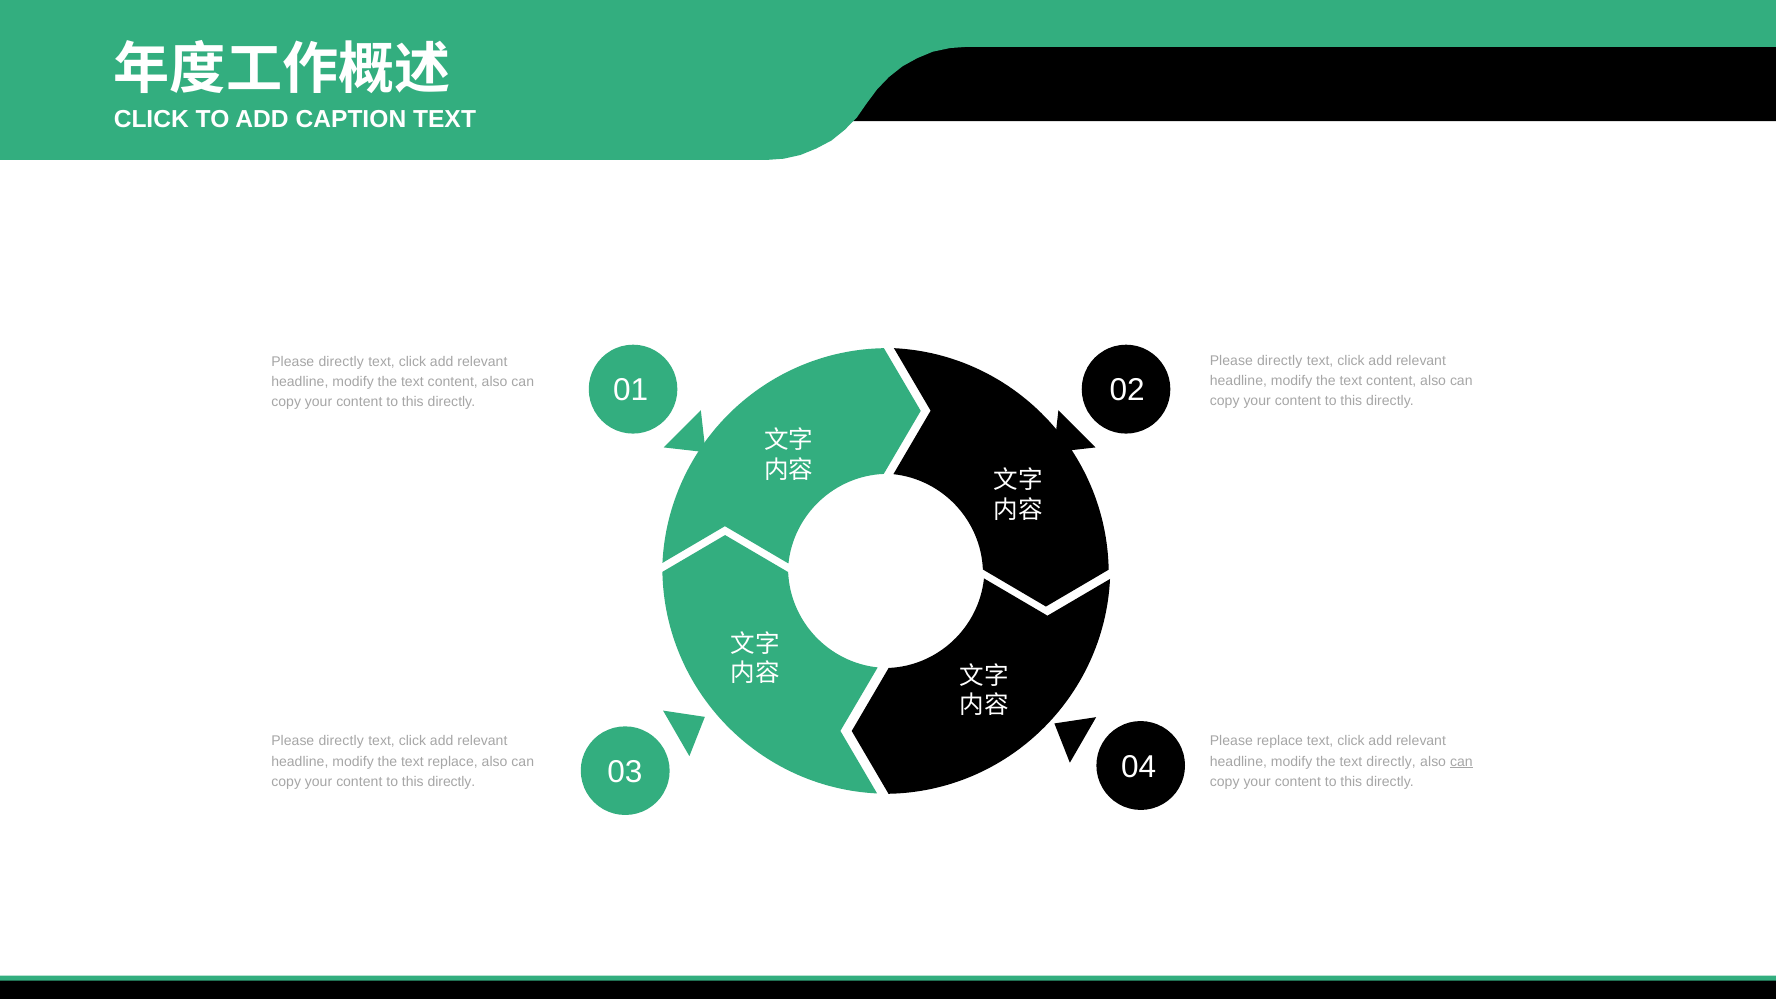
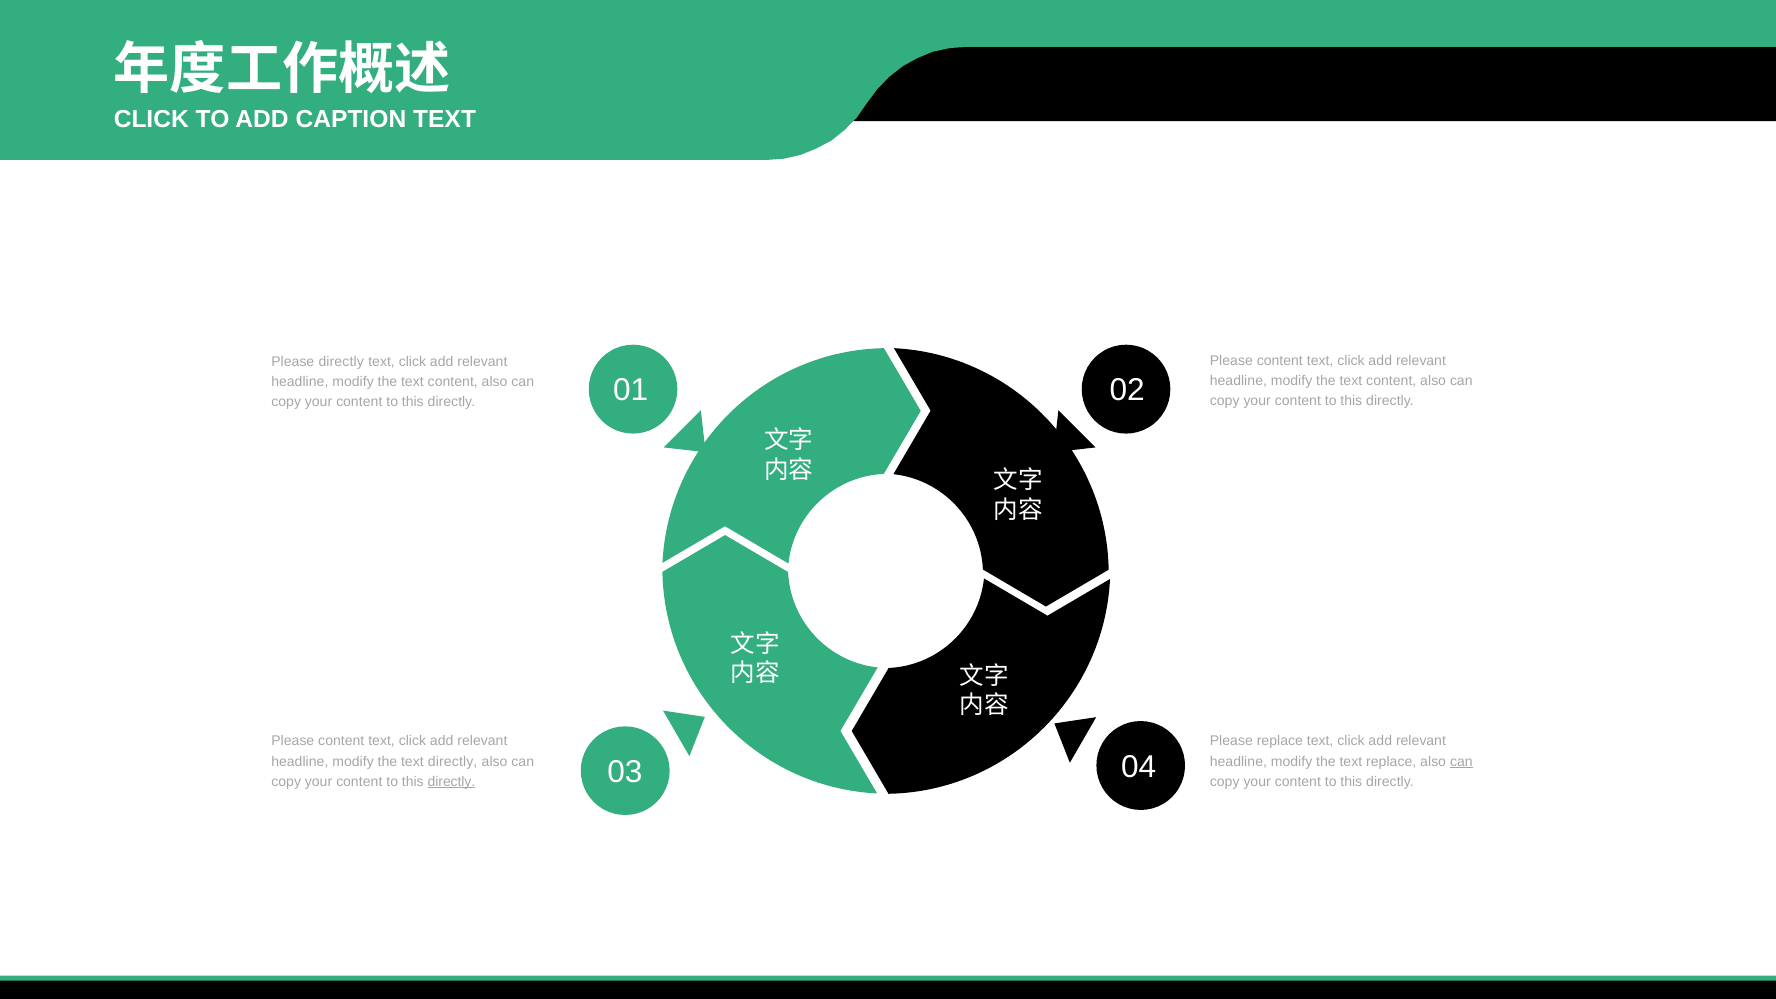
directly: directly -> content (1280, 361)
directly: directly -> content (341, 741)
text replace: replace -> directly (453, 761)
text directly: directly -> replace (1391, 761)
directly underline: none -> present (451, 782)
